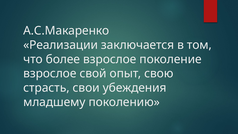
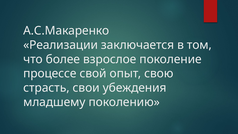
взрослое: взрослое -> процессе (50, 73)
